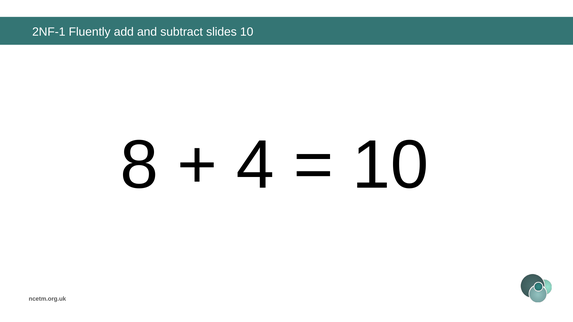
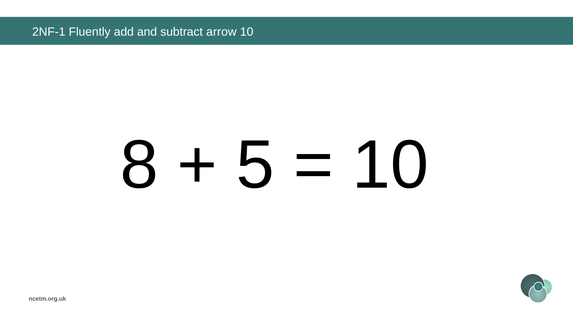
slides: slides -> arrow (221, 32)
4: 4 -> 5 (255, 165)
